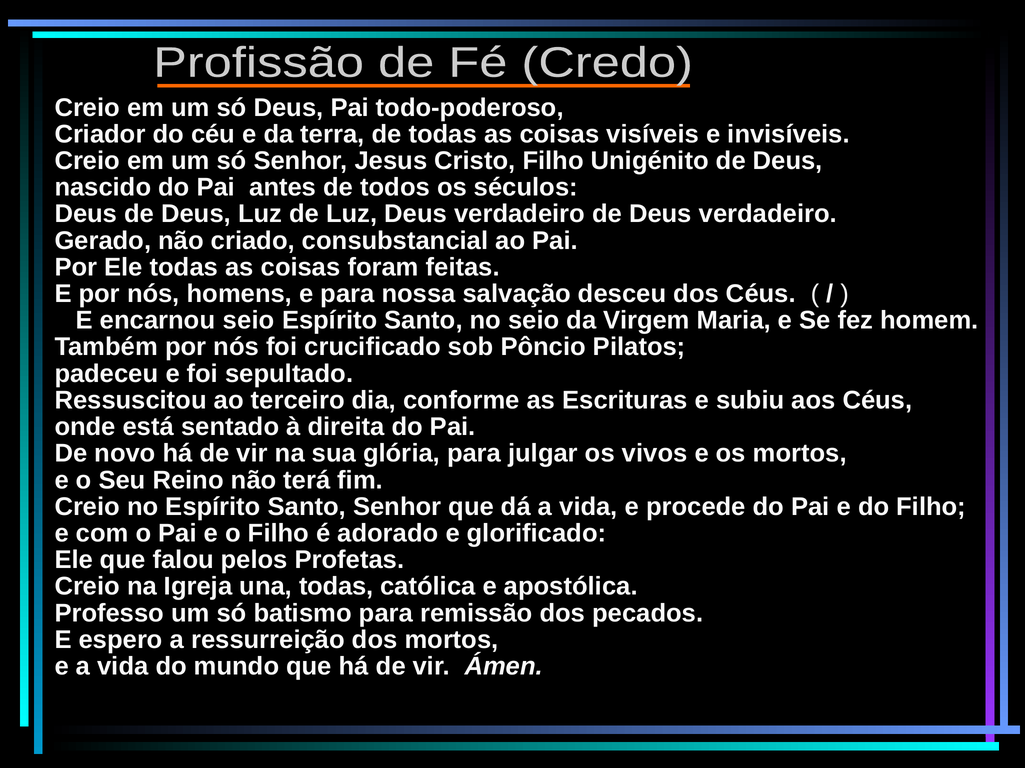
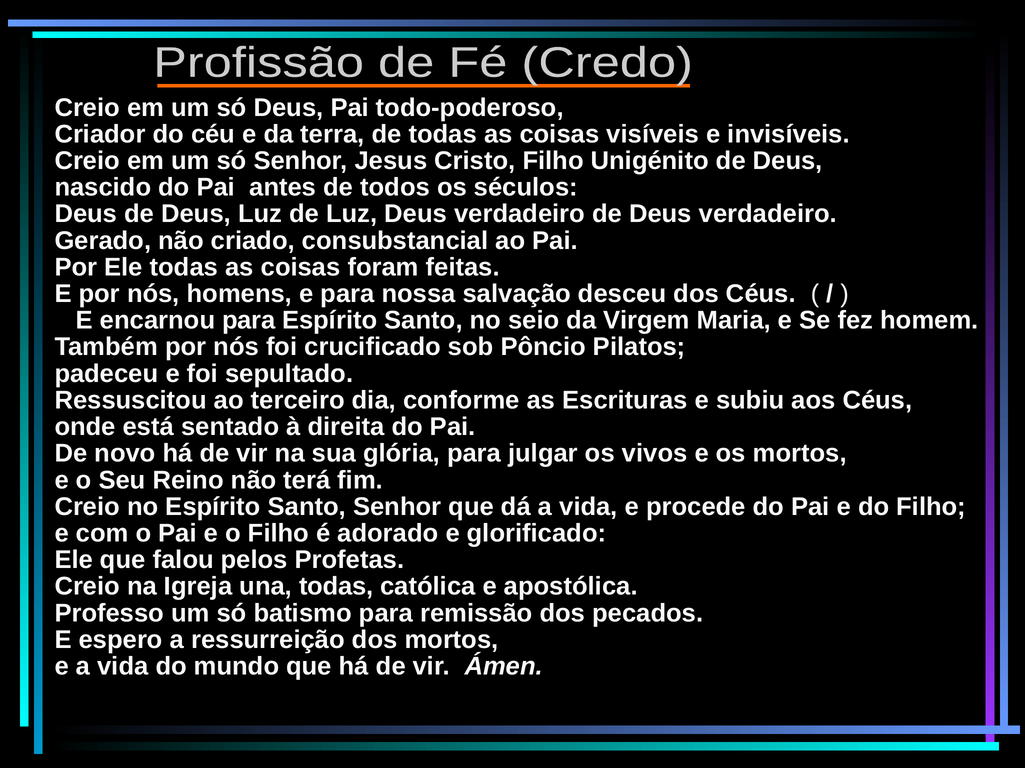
encarnou seio: seio -> para (249, 321)
